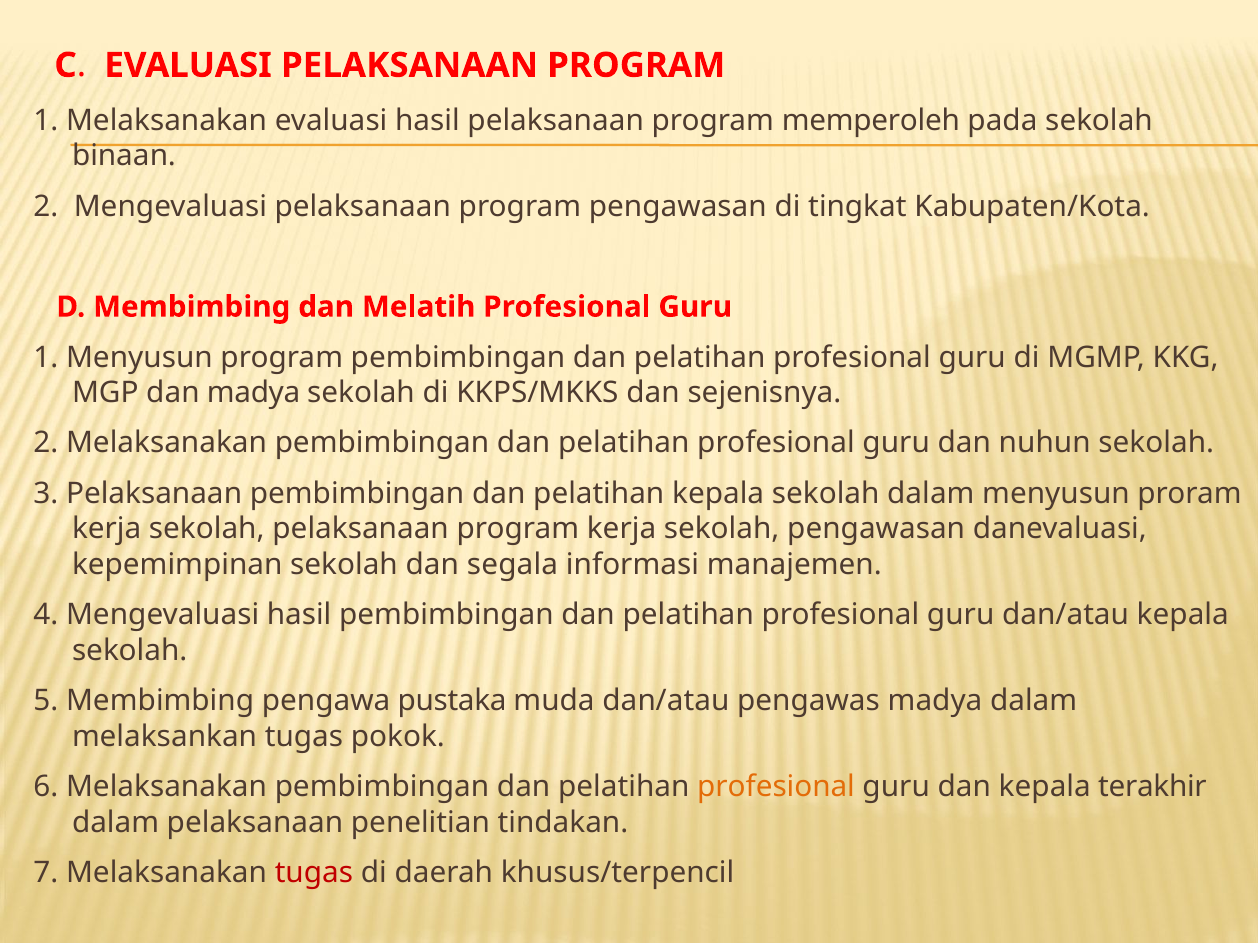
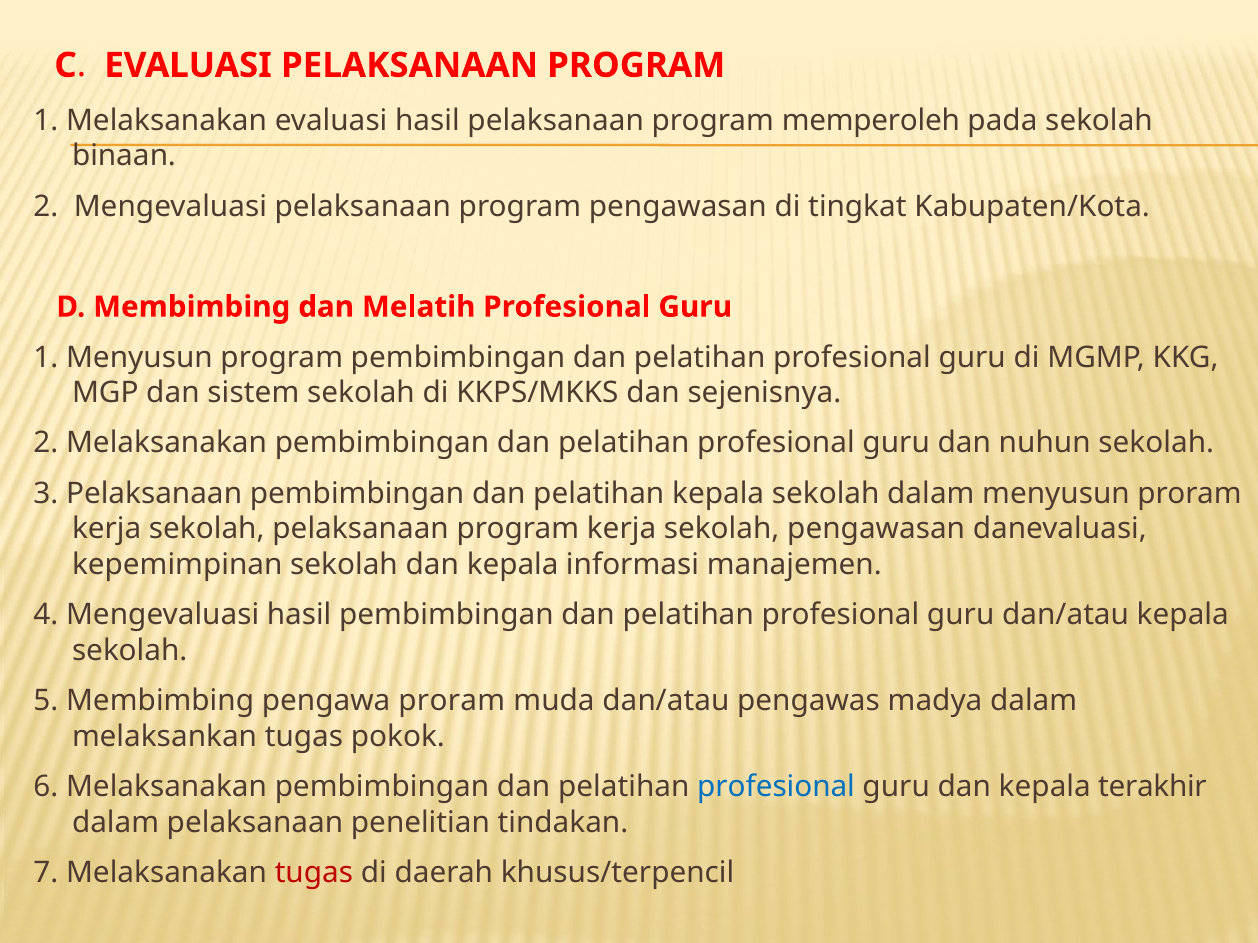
dan madya: madya -> sistem (253, 393)
sekolah dan segala: segala -> kepala (513, 565)
pengawa pustaka: pustaka -> proram (452, 701)
profesional colour: orange -> blue (776, 787)
